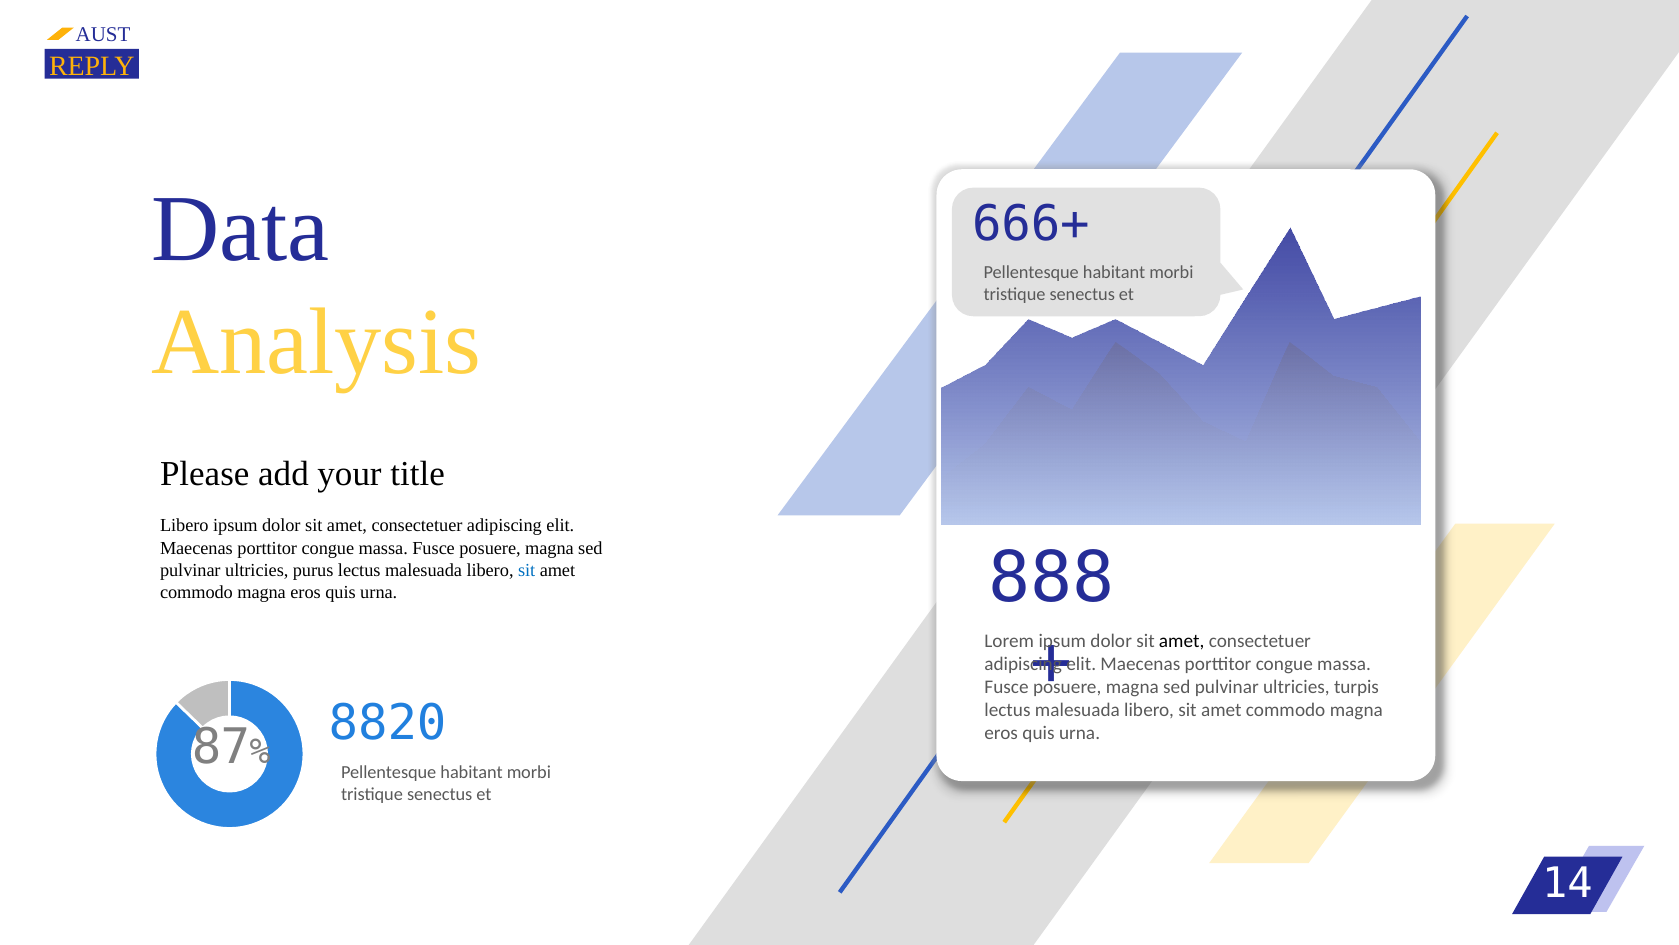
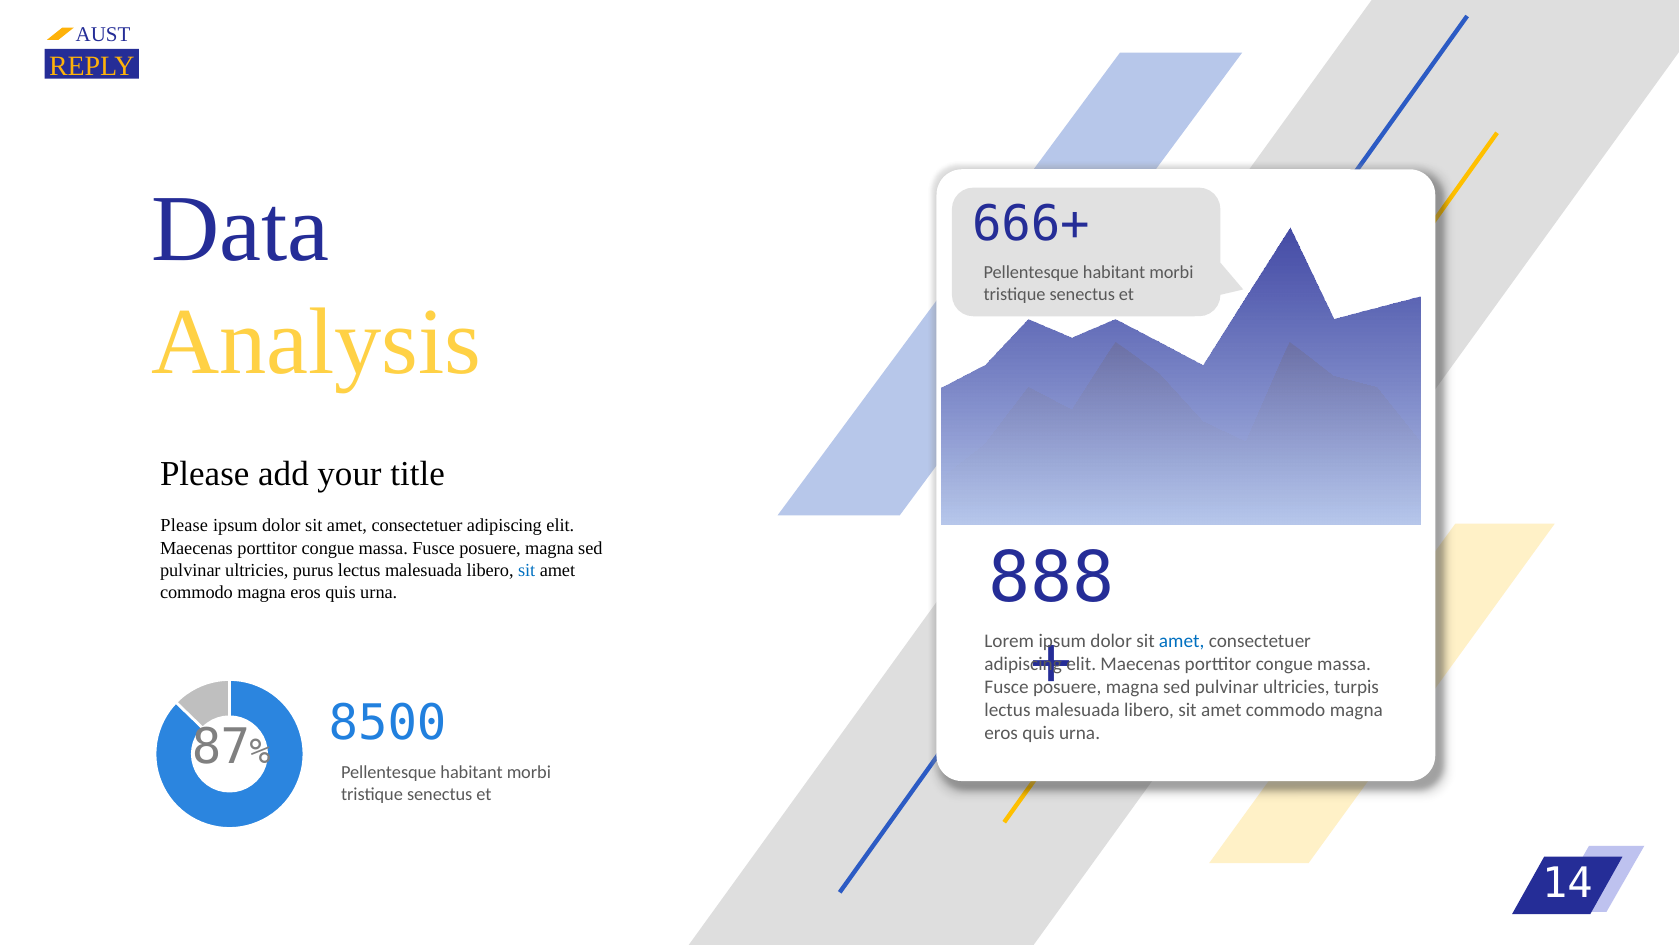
Libero: Libero -> Please (184, 526)
amet colour: black -> blue (1182, 640)
8820: 8820 -> 8500 (388, 723)
